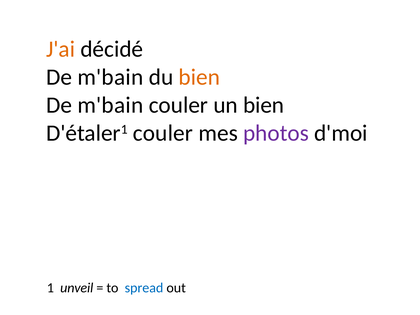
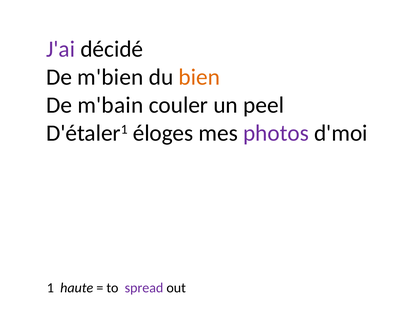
J'ai colour: orange -> purple (61, 49)
m'bain: m'bain -> m'bien (110, 77)
un bien: bien -> peel (264, 105)
D'étaler1 couler: couler -> éloges (163, 133)
unveil: unveil -> haute (77, 288)
spread colour: blue -> purple (144, 288)
